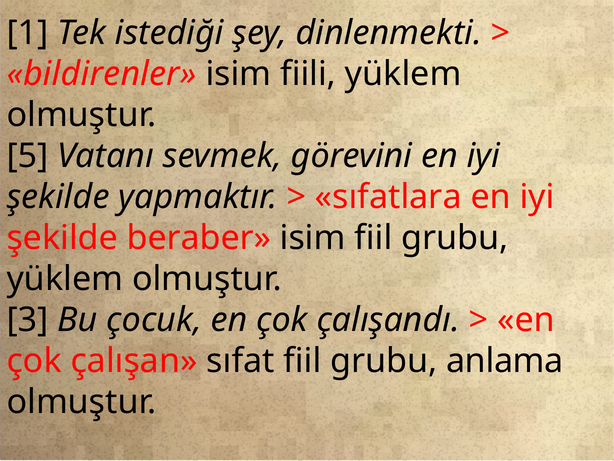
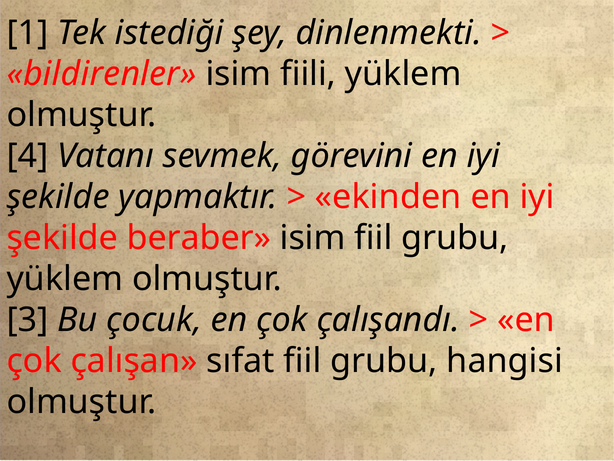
5: 5 -> 4 (28, 156)
sıfatlara: sıfatlara -> ekinden (388, 197)
anlama: anlama -> hangisi (505, 360)
